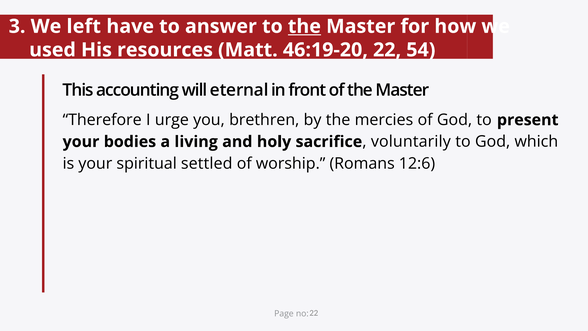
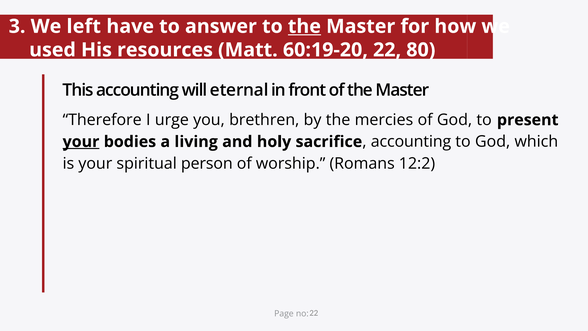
46:19-20: 46:19-20 -> 60:19-20 (325, 50)
54: 54 -> 80 (421, 50)
your underline: none -> present (81, 142)
sacrifice voluntarily: voluntarily -> accounting (411, 142)
settled: settled -> person (207, 164)
12:6: 12:6 -> 12:2 (417, 164)
